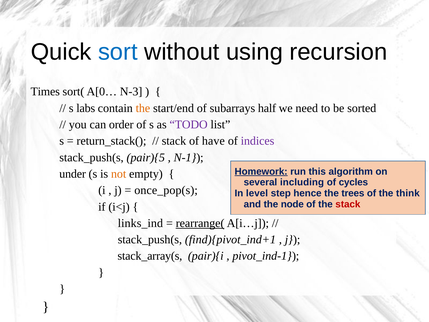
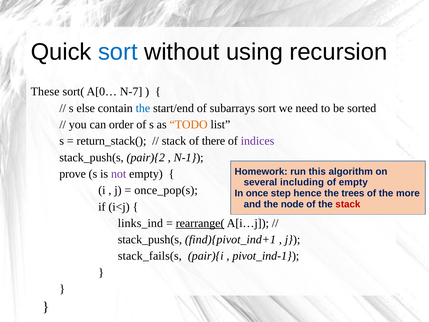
Times: Times -> These (45, 92)
N-3: N-3 -> N-7 (131, 92)
labs: labs -> else (86, 108)
the colour: orange -> blue (143, 108)
subarrays half: half -> sort (267, 108)
TODO colour: purple -> orange (189, 124)
have: have -> there (214, 141)
pair){5: pair){5 -> pair){2 (146, 157)
Homework underline: present -> none (261, 171)
under: under -> prove (73, 174)
not colour: orange -> purple (119, 174)
of cycles: cycles -> empty (353, 182)
level: level -> once (257, 193)
think: think -> more (408, 193)
stack_array(s: stack_array(s -> stack_fails(s (150, 256)
